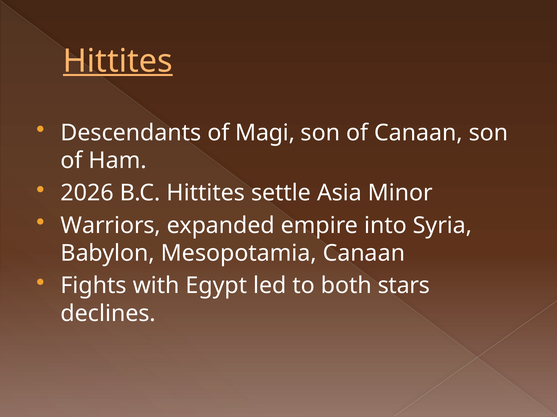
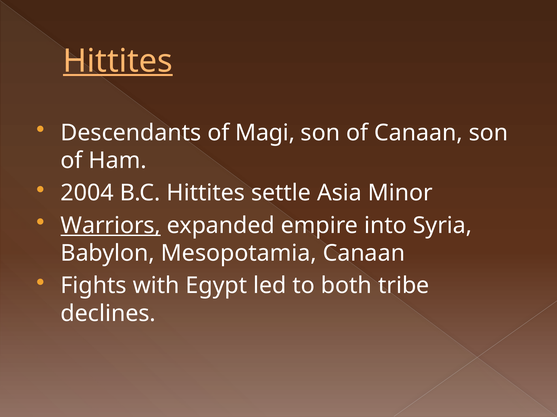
2026: 2026 -> 2004 (87, 193)
Warriors underline: none -> present (111, 226)
stars: stars -> tribe (404, 286)
